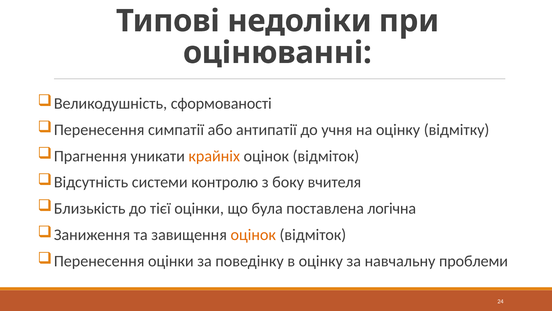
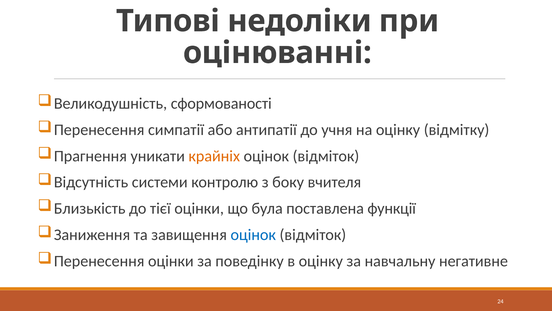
логічна: логічна -> функції (392, 208)
оцінок colour: orange -> blue (253, 235)
проблеми: проблеми -> негативне (473, 261)
